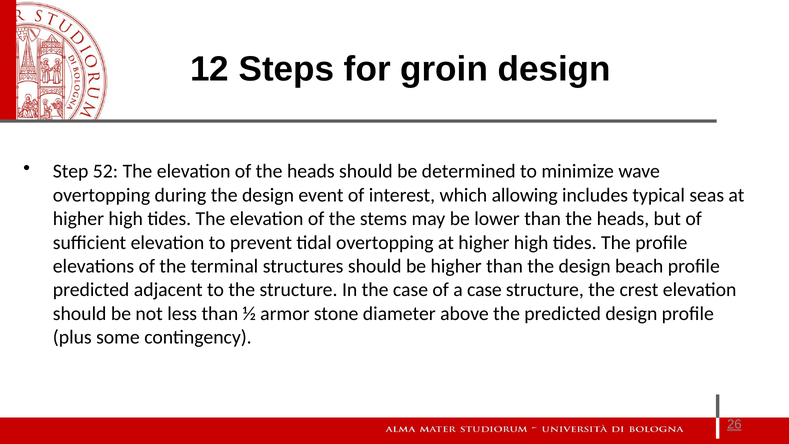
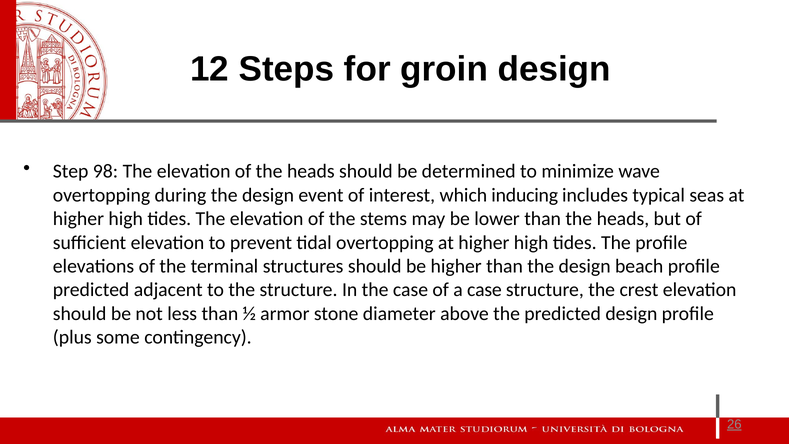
52: 52 -> 98 (105, 171)
allowing: allowing -> inducing (525, 195)
